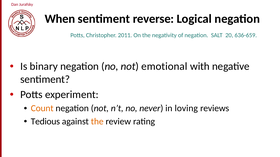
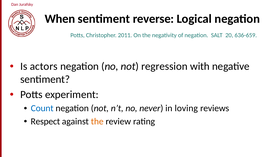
binary: binary -> actors (44, 66)
emotional: emotional -> regression (164, 66)
Count colour: orange -> blue (42, 109)
Tedious: Tedious -> Respect (45, 122)
